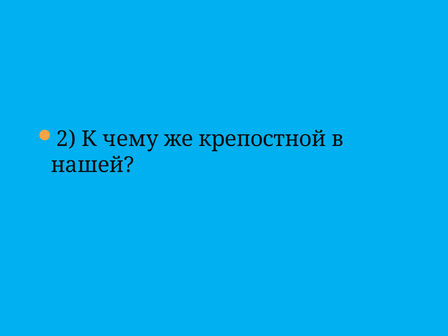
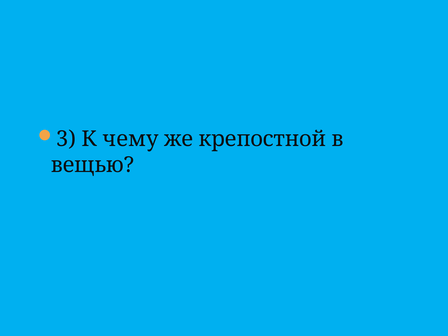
2: 2 -> 3 (66, 139)
нашей: нашей -> вещью (93, 165)
